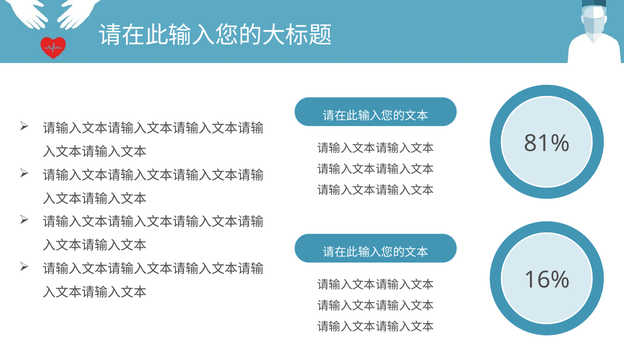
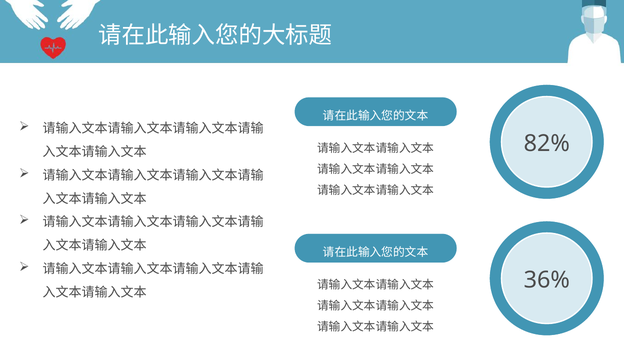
81%: 81% -> 82% (547, 143)
16%: 16% -> 36% (547, 280)
